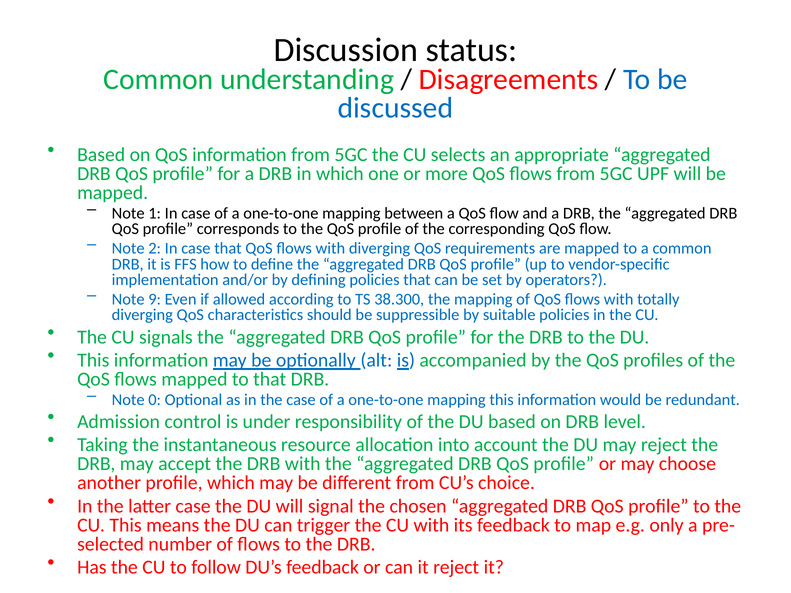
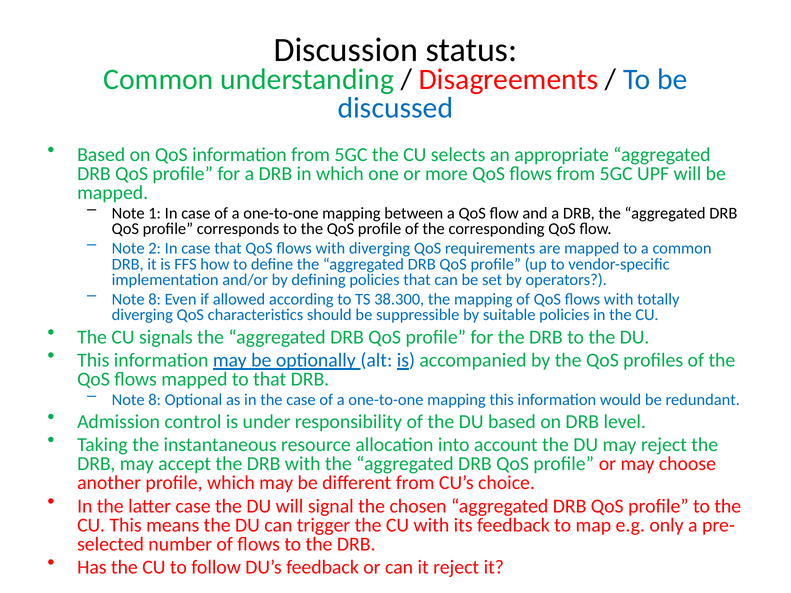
9: 9 -> 8 (155, 299)
0: 0 -> 8 (155, 400)
